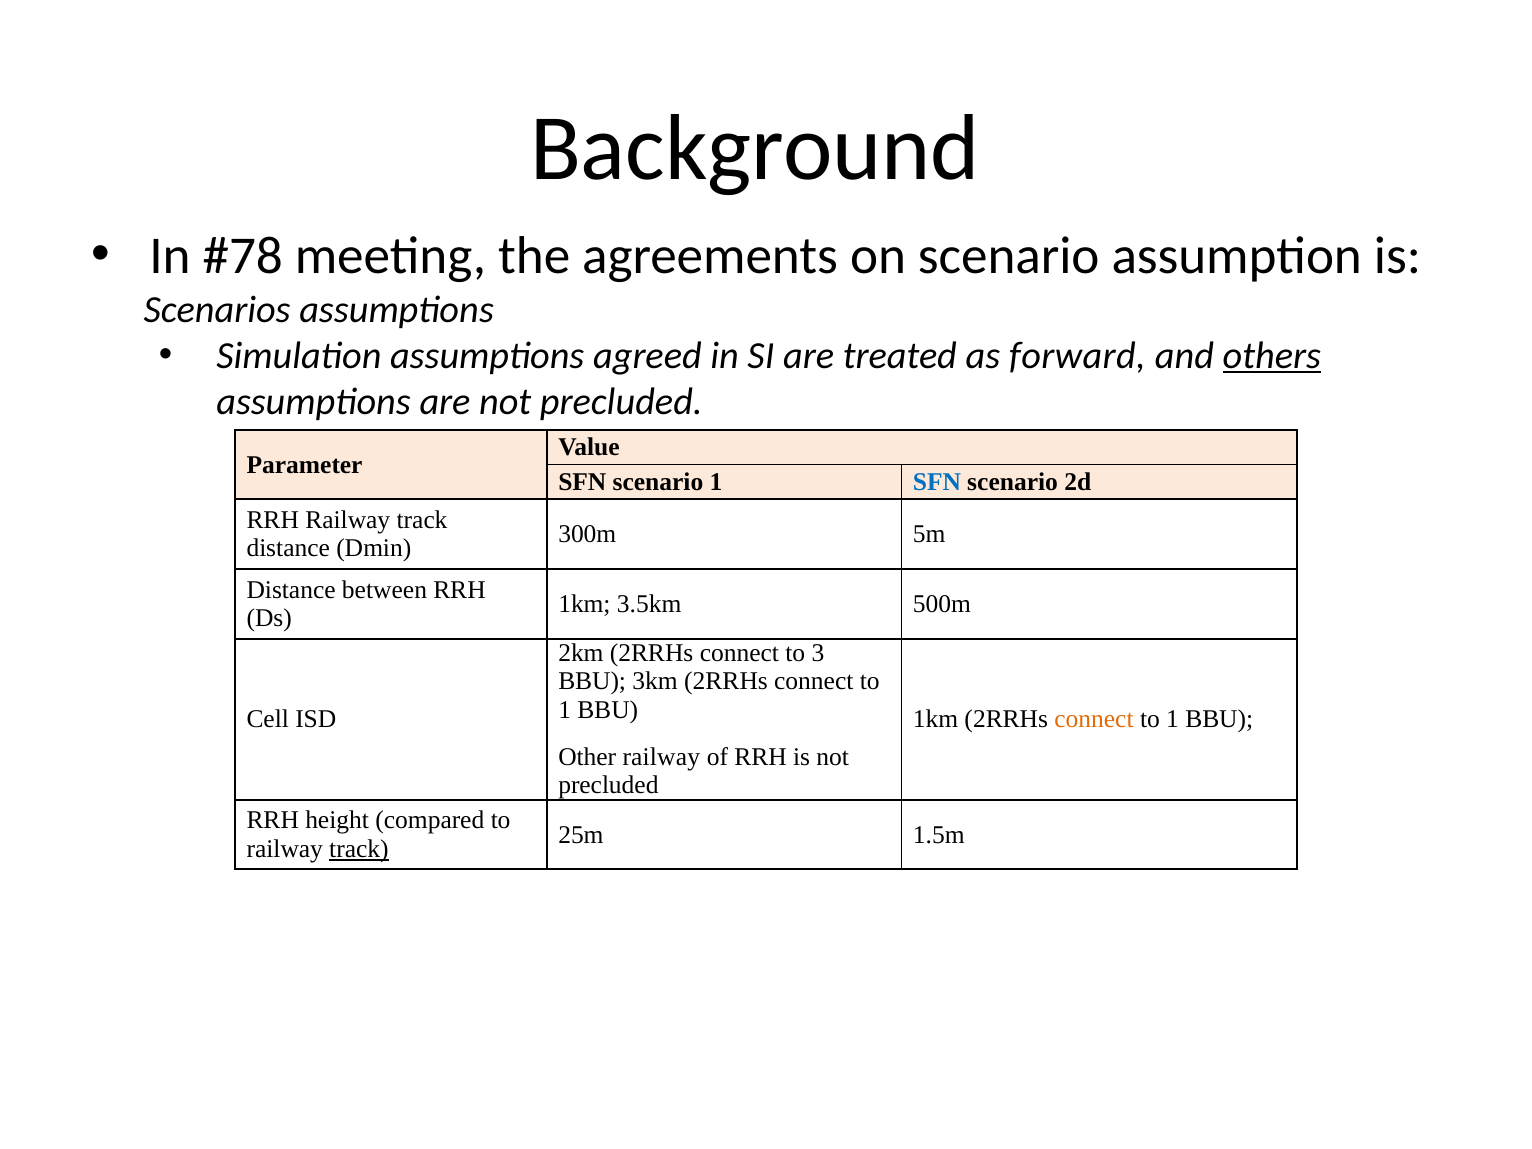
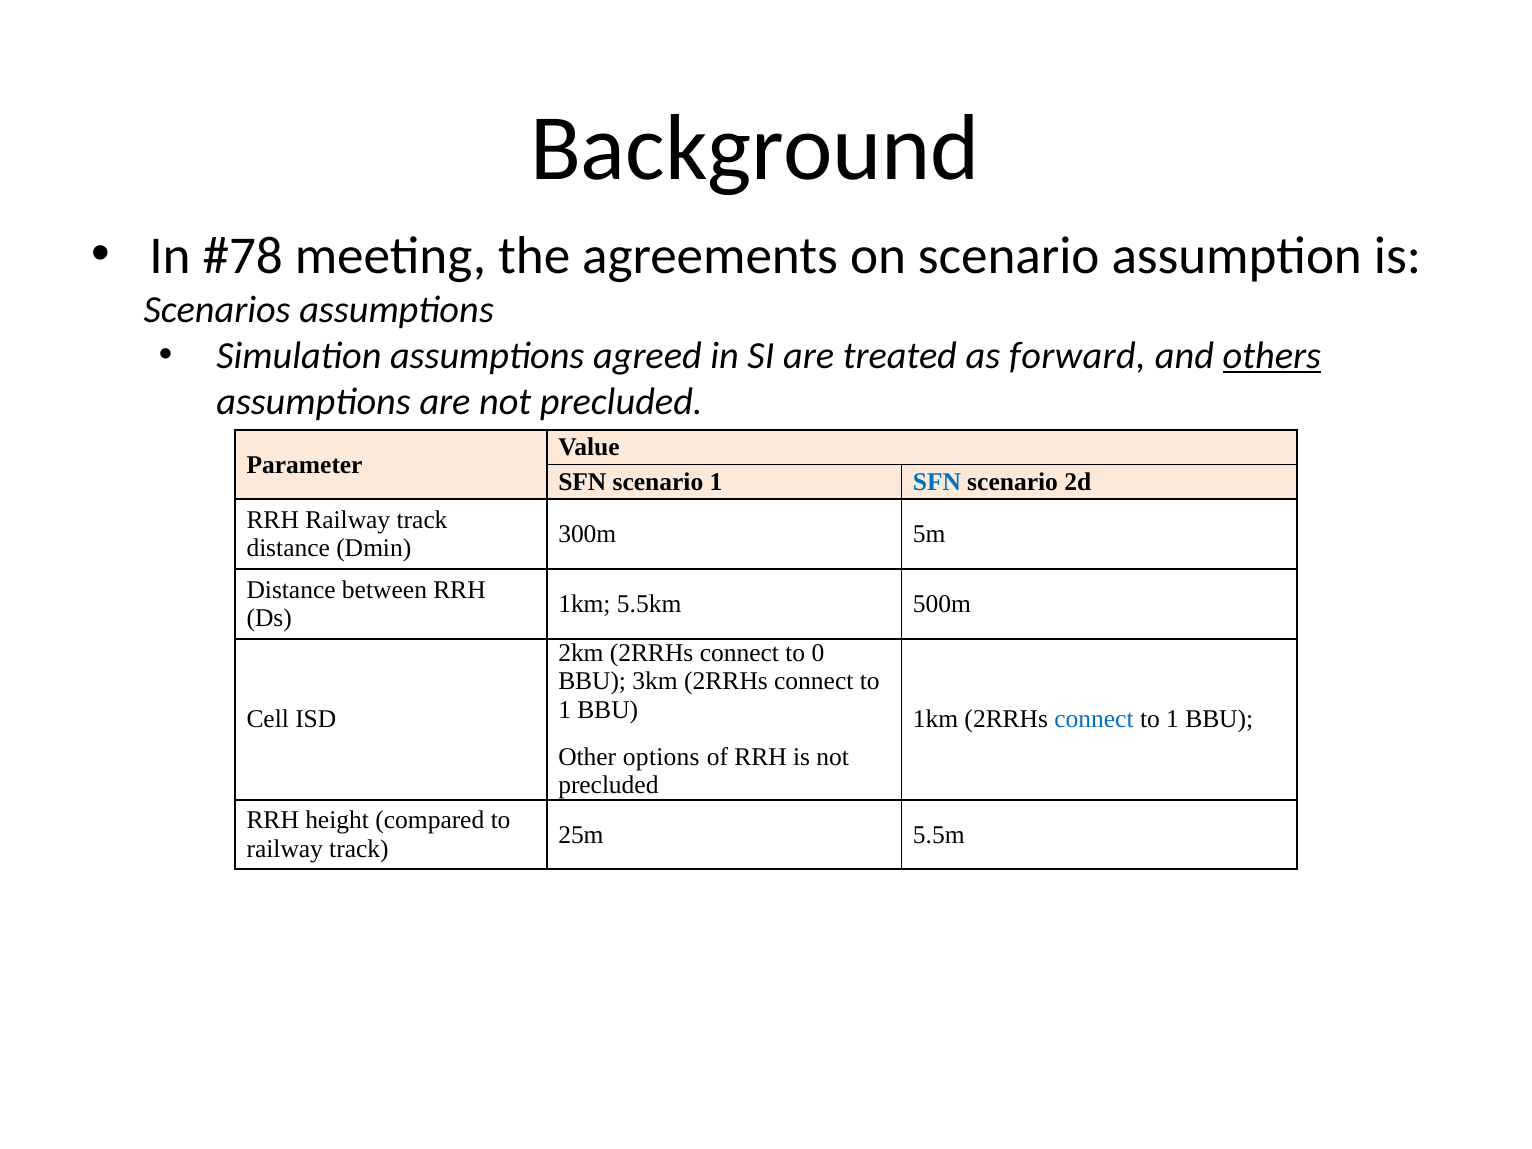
3.5km: 3.5km -> 5.5km (649, 604)
3: 3 -> 0 (818, 653)
connect colour: orange -> blue (1094, 719)
Other railway: railway -> options (661, 757)
1.5m: 1.5m -> 5.5m (939, 835)
track underline: present -> none (359, 849)
